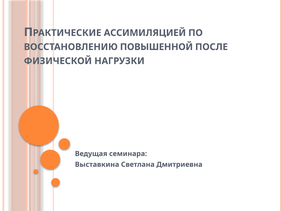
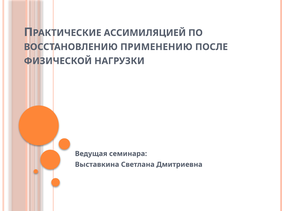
ПОВЫШЕННОЙ: ПОВЫШЕННОЙ -> ПРИМЕНЕНИЮ (156, 47)
